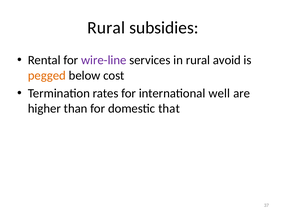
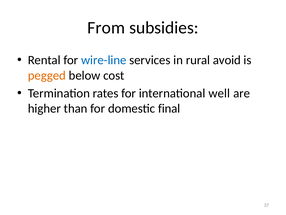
Rural: Rural -> From (106, 28)
wire-line colour: purple -> blue (104, 60)
that: that -> final (169, 108)
